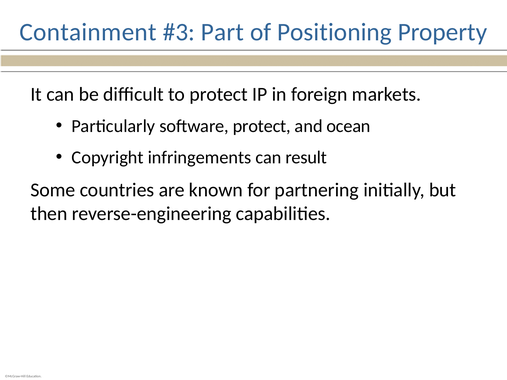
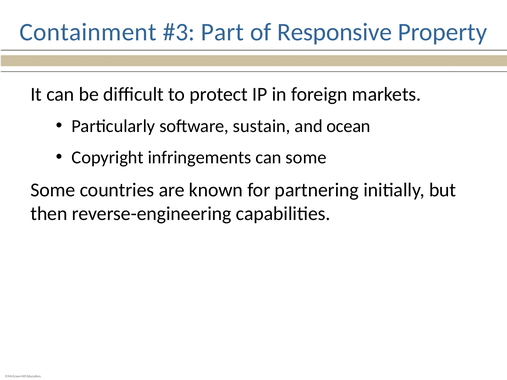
Positioning: Positioning -> Responsive (335, 32)
software protect: protect -> sustain (262, 126)
can result: result -> some (306, 158)
